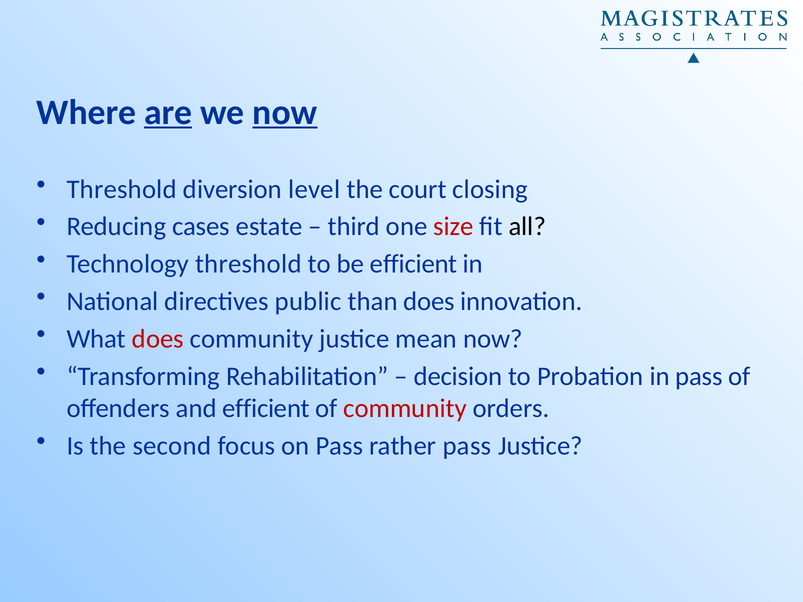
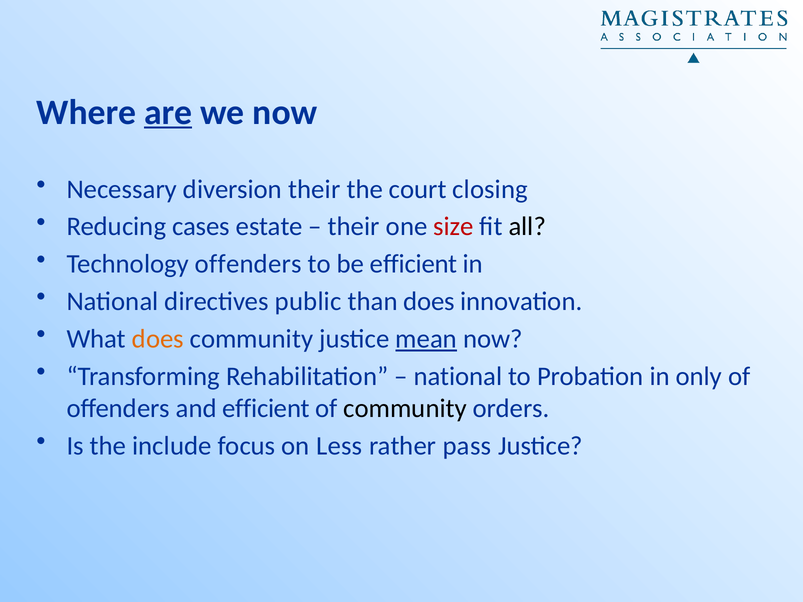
now underline: present -> none (285, 112)
Threshold: Threshold -> Necessary (122, 189)
diversion level: level -> their (314, 189)
third: third -> their (354, 227)
Technology threshold: threshold -> offenders (248, 264)
does colour: red -> orange (158, 339)
mean underline: none -> present (426, 339)
decision: decision -> national (458, 377)
in pass: pass -> only (699, 377)
community colour: red -> black (405, 409)
second: second -> include (172, 446)
on Pass: Pass -> Less (339, 446)
